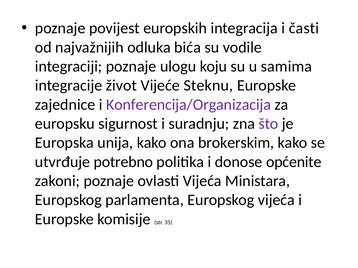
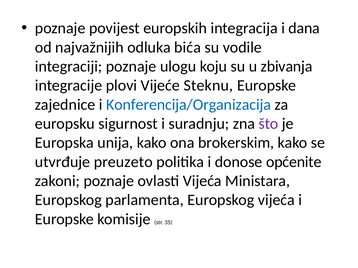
časti: časti -> dana (304, 28)
samima: samima -> zbivanja (287, 67)
život: život -> plovi (121, 86)
Konferencija/Organizacija colour: purple -> blue (189, 105)
potrebno: potrebno -> preuzeto (123, 162)
